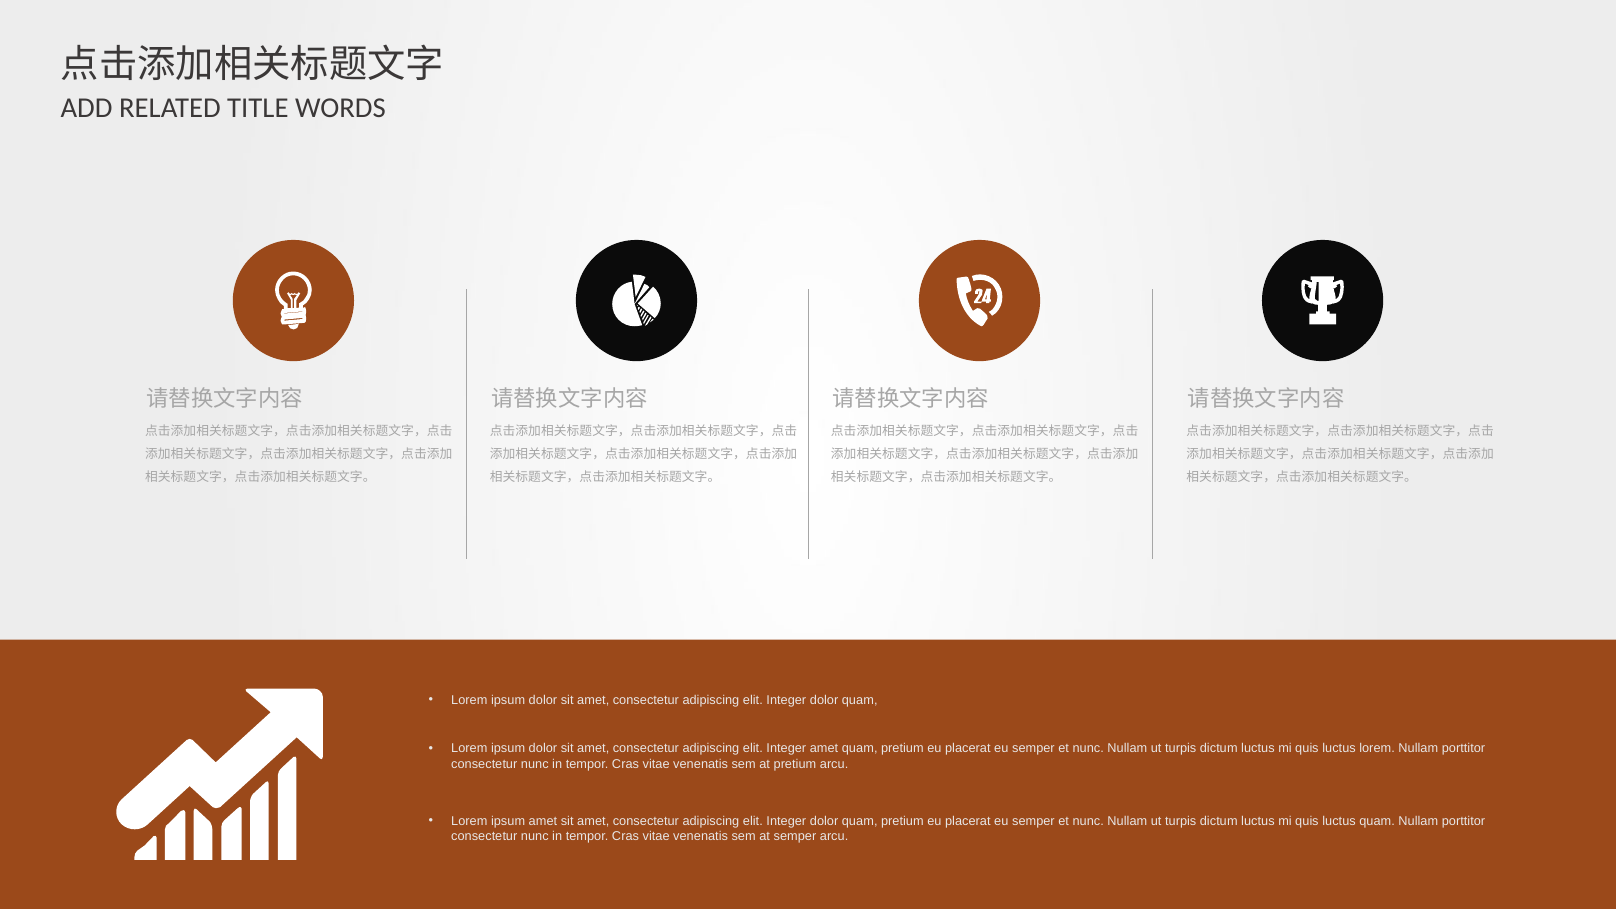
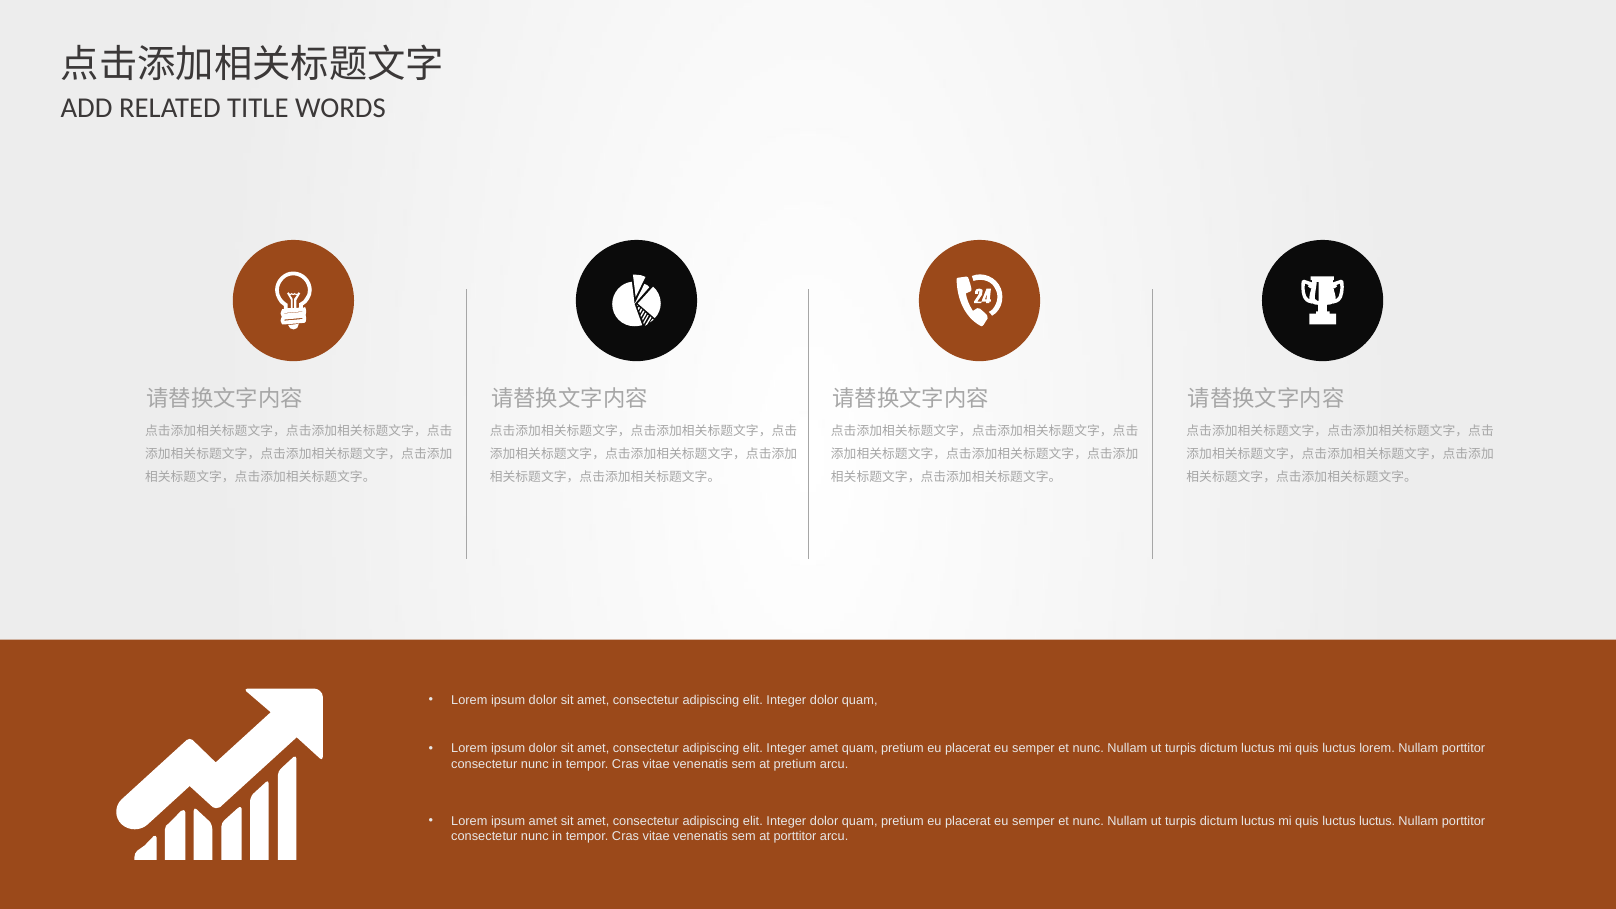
luctus quam: quam -> luctus (1377, 821)
at semper: semper -> porttitor (795, 837)
